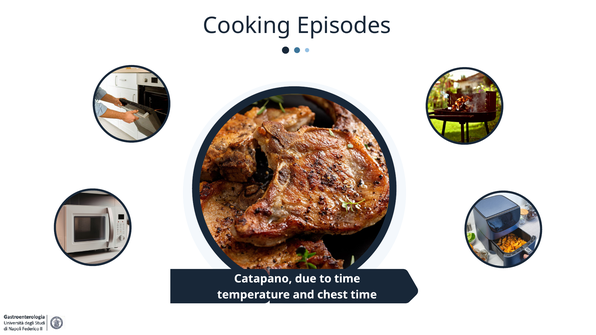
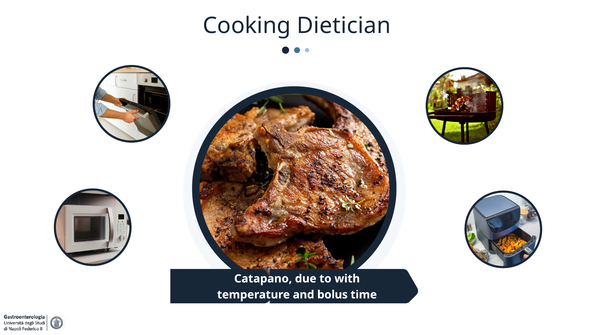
Episodes: Episodes -> Dietician (344, 26)
to time: time -> with (347, 279)
chest: chest -> bolus (332, 295)
